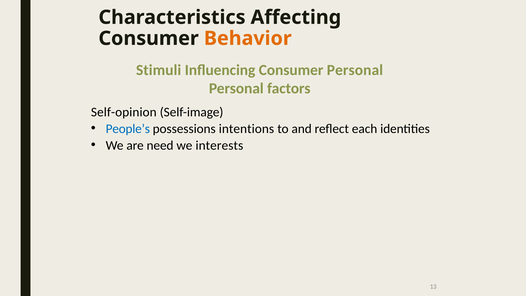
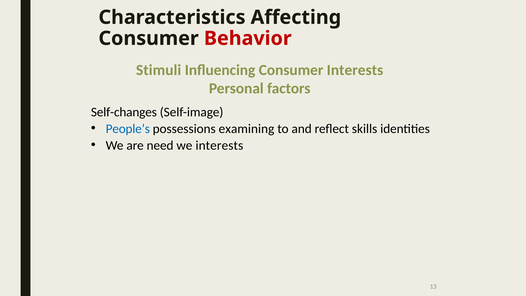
Behavior colour: orange -> red (248, 38)
Consumer Personal: Personal -> Interests (355, 70)
Self-opinion: Self-opinion -> Self-changes (124, 112)
intentions: intentions -> examining (246, 129)
each: each -> skills (365, 129)
